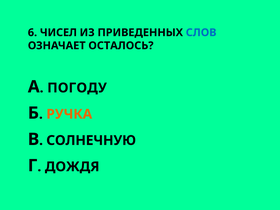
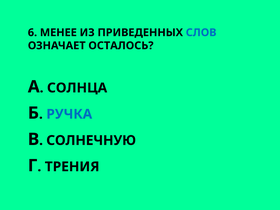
ЧИСЕЛ: ЧИСЕЛ -> МЕНЕЕ (58, 33)
ПОГОДУ: ПОГОДУ -> СОЛНЦА (77, 88)
РУЧКА colour: orange -> blue (69, 114)
ДОЖДЯ: ДОЖДЯ -> ТРЕНИЯ (72, 167)
